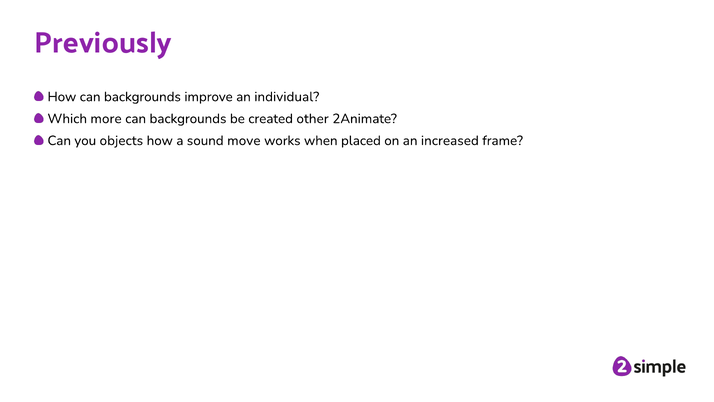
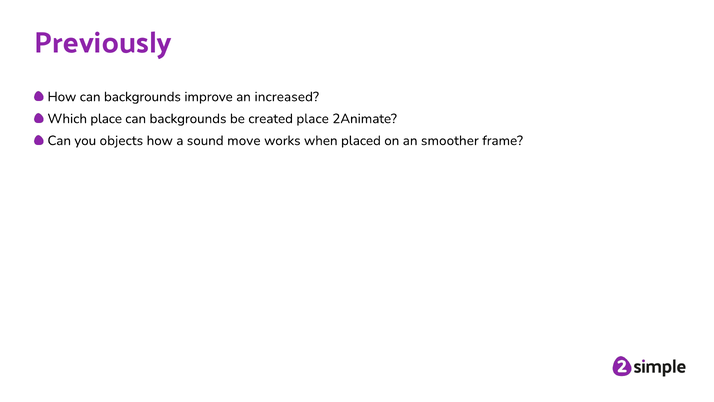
individual: individual -> increased (287, 97)
Which more: more -> place (106, 119)
created other: other -> place (313, 119)
increased: increased -> smoother (450, 141)
